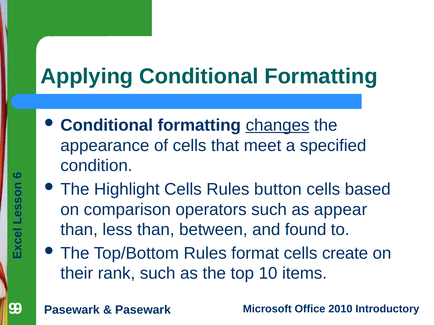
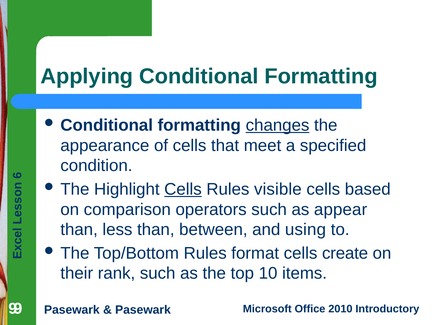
Cells underline: none -> present (183, 190)
button: button -> visible (278, 190)
found: found -> using (305, 230)
